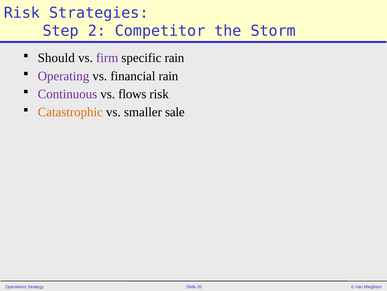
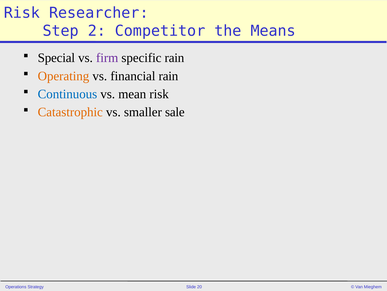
Strategies: Strategies -> Researcher (99, 13)
Storm: Storm -> Means (273, 31)
Should: Should -> Special (56, 58)
Operating colour: purple -> orange (63, 76)
Continuous colour: purple -> blue (67, 94)
flows: flows -> mean (132, 94)
